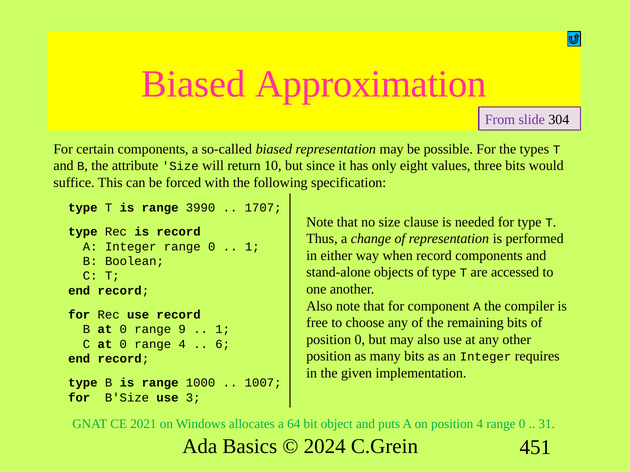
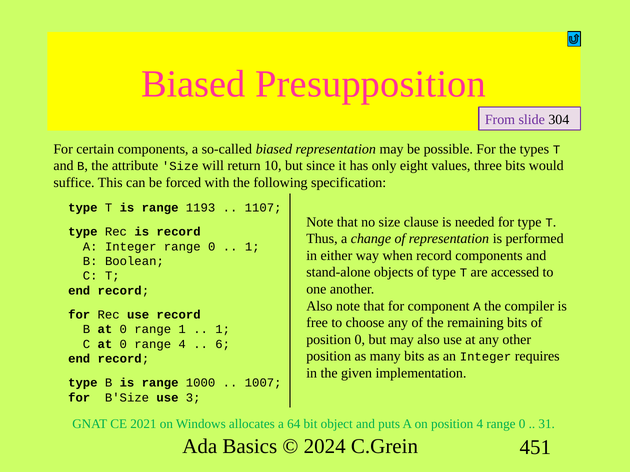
Approximation: Approximation -> Presupposition (371, 84)
3990: 3990 -> 1193 (201, 208)
1707: 1707 -> 1107 (263, 208)
range 9: 9 -> 1 (182, 330)
